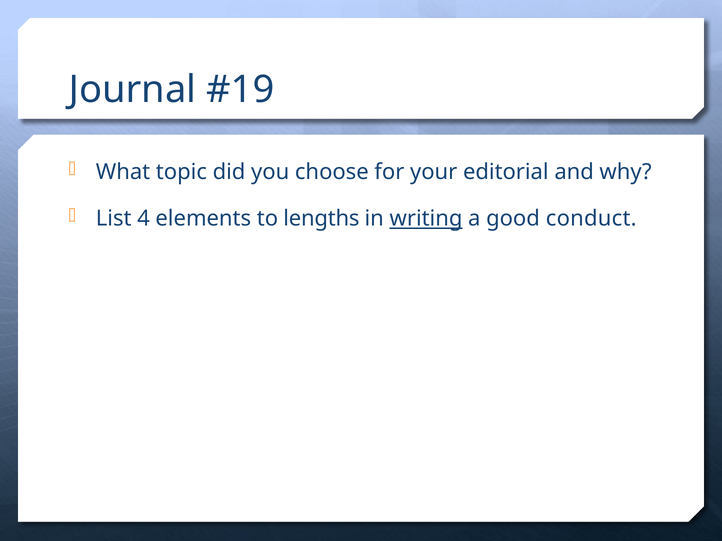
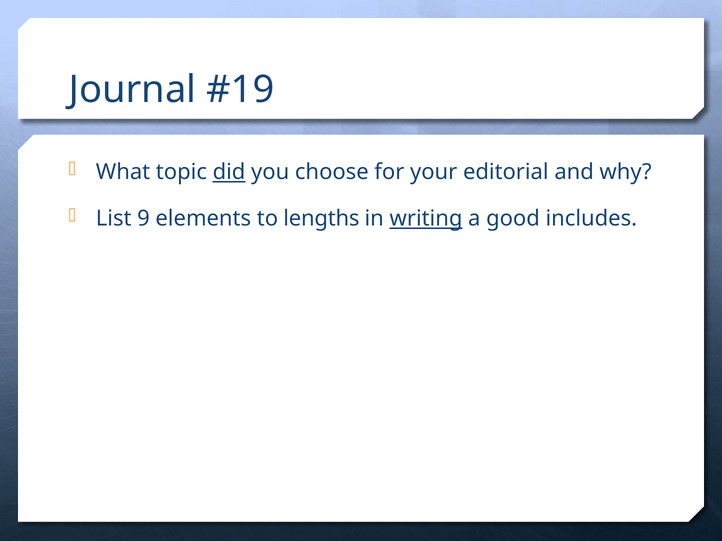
did underline: none -> present (229, 172)
4: 4 -> 9 (143, 219)
conduct: conduct -> includes (591, 219)
